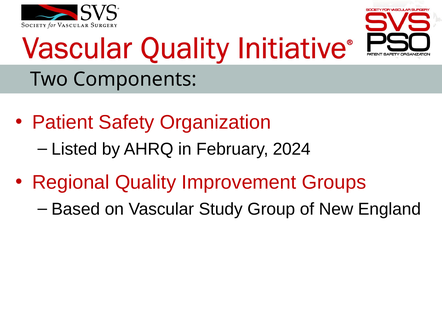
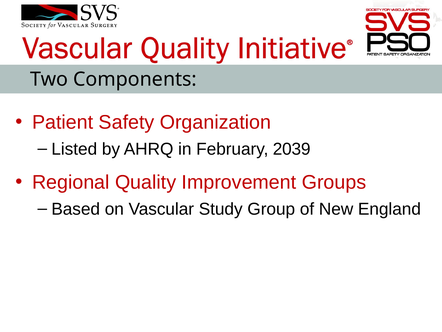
2024: 2024 -> 2039 (292, 149)
